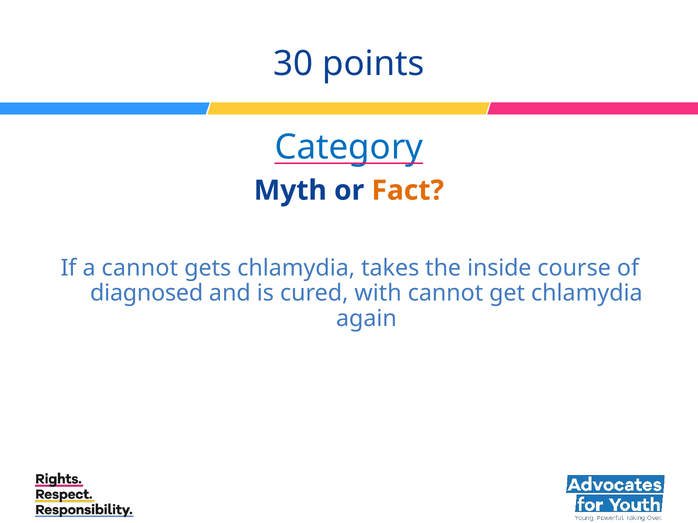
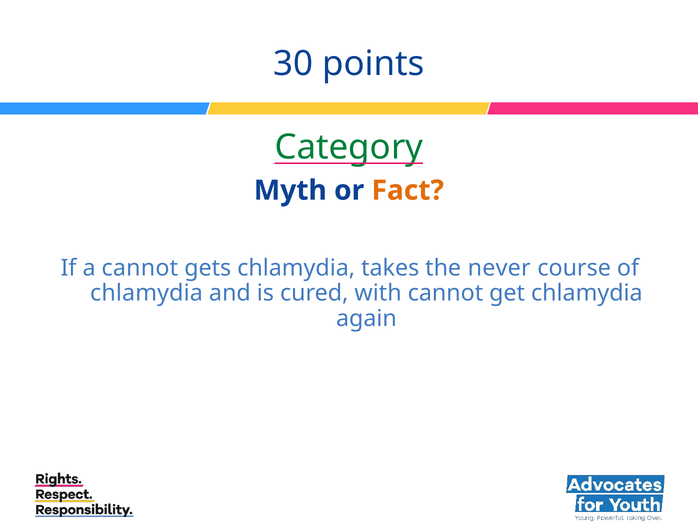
Category colour: blue -> green (349, 148)
inside: inside -> never (499, 268)
diagnosed: diagnosed -> chlamydia (146, 294)
